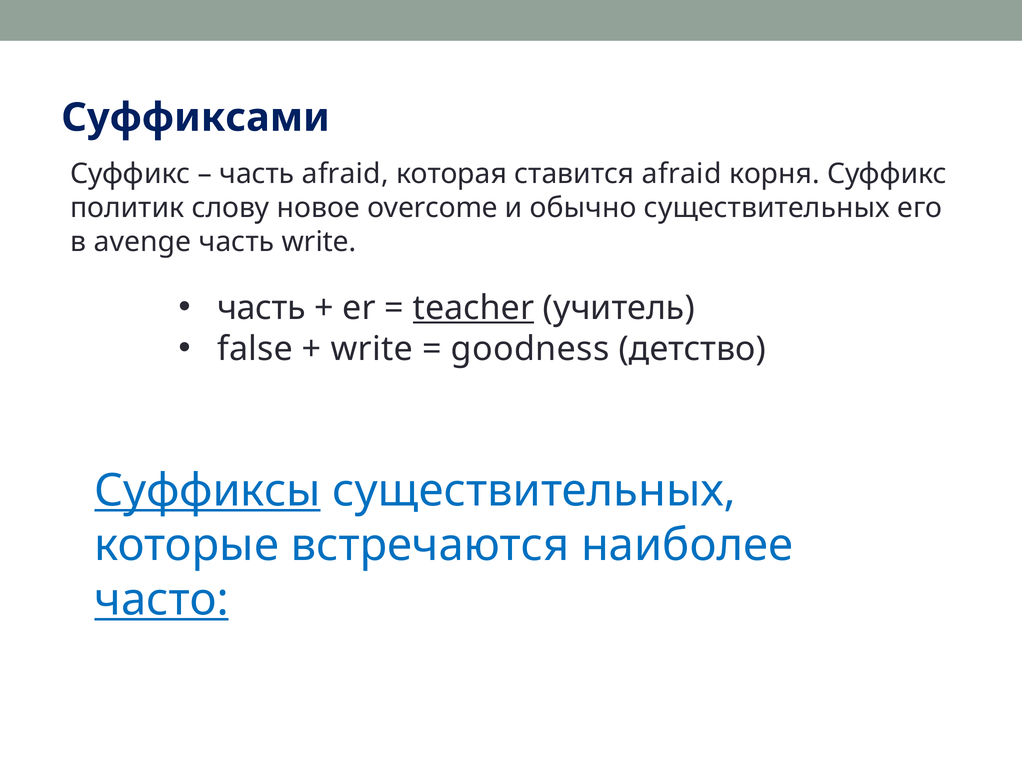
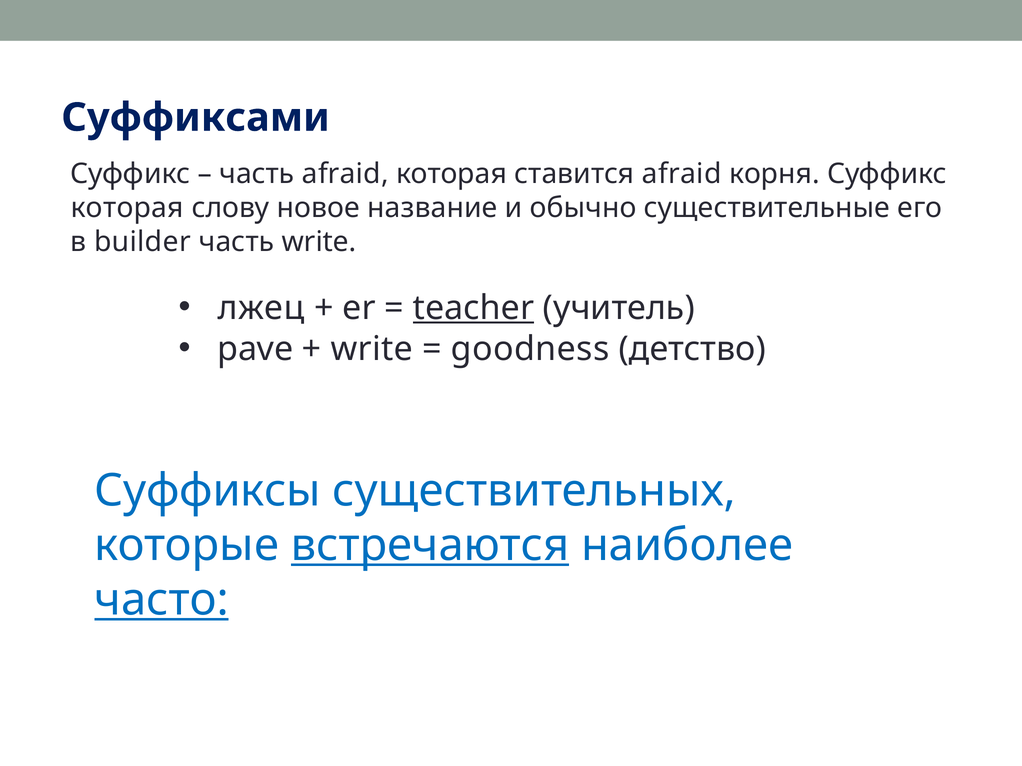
политик: политик -> которая (127, 208)
overcome: overcome -> название (432, 208)
обычно существительных: существительных -> существительные (767, 208)
avenge: avenge -> builder (142, 242)
часть: часть -> лжец (261, 308)
false: false -> pave (255, 349)
Суффиксы underline: present -> none (208, 491)
встречаются underline: none -> present (430, 546)
